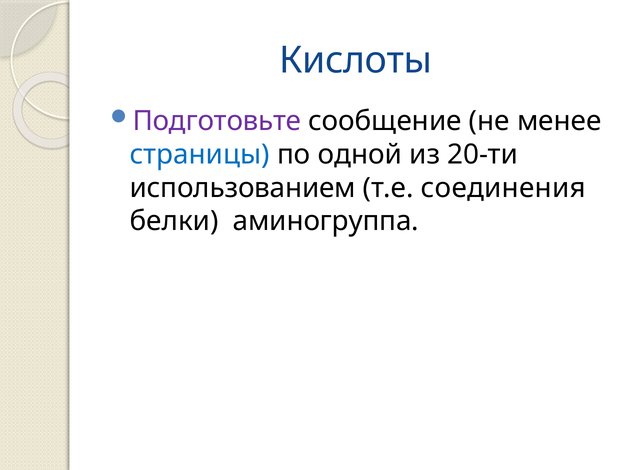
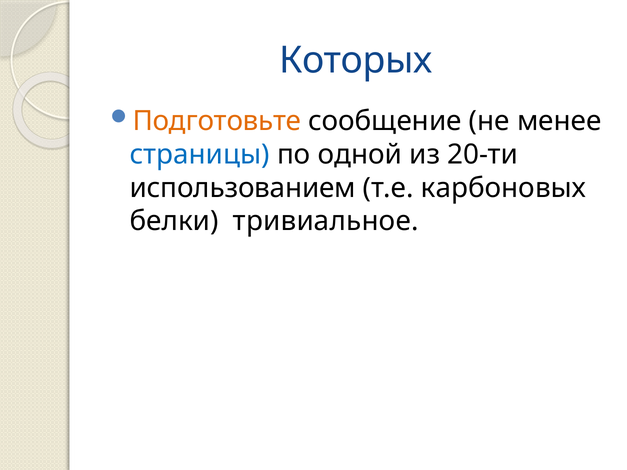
Кислоты: Кислоты -> Которых (356, 61)
Подготовьте colour: purple -> orange (217, 121)
соединения: соединения -> карбоновых (503, 188)
аминогруппа: аминогруппа -> тривиальное (326, 221)
